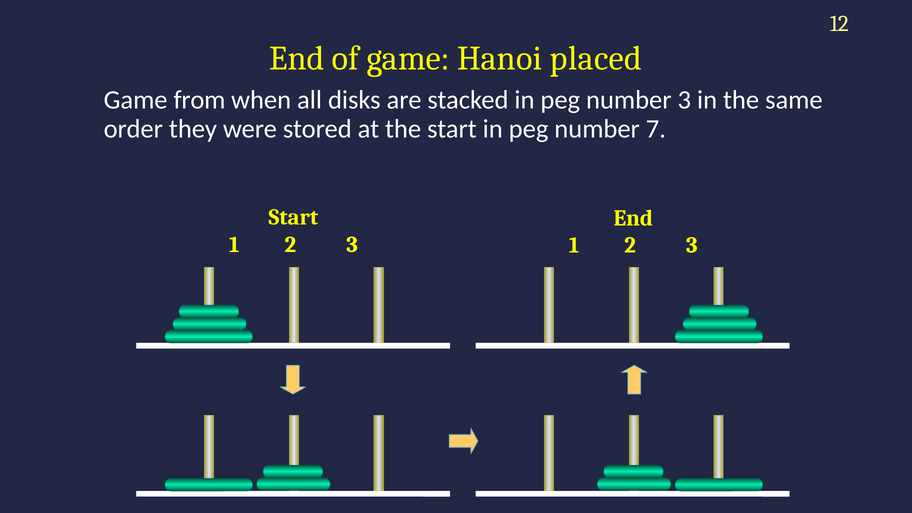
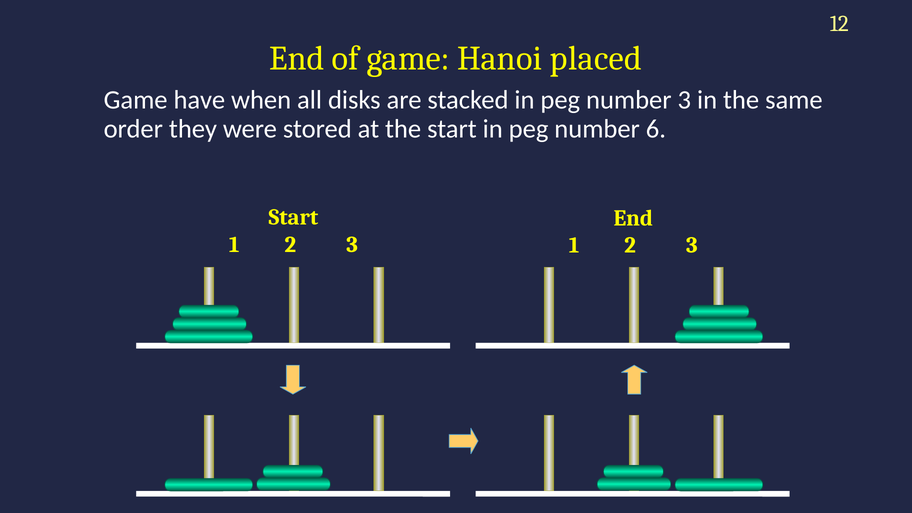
from: from -> have (199, 100)
7: 7 -> 6 (656, 129)
